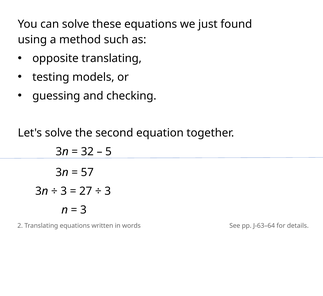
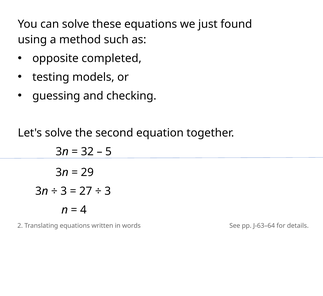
opposite translating: translating -> completed (112, 58)
57: 57 -> 29 (87, 172)
3: 3 -> 4 (83, 210)
